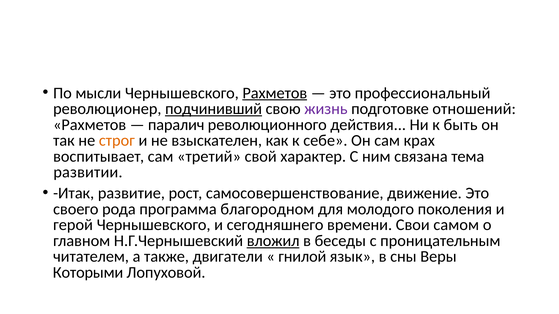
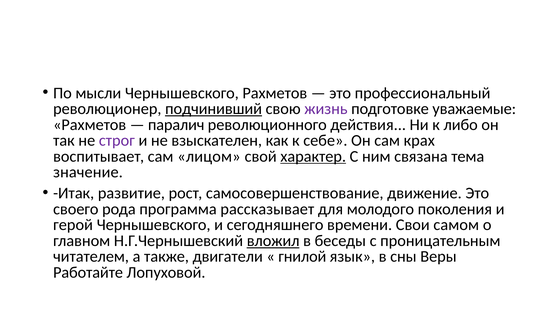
Рахметов underline: present -> none (275, 93)
отношений: отношений -> уважаемые (474, 109)
быть: быть -> либо (461, 125)
строг colour: orange -> purple (117, 141)
третий: третий -> лицом (209, 157)
характер underline: none -> present (313, 157)
развитии: развитии -> значение (88, 172)
благородном: благородном -> рассказывает (267, 209)
Которыми: Которыми -> Работайте (88, 273)
